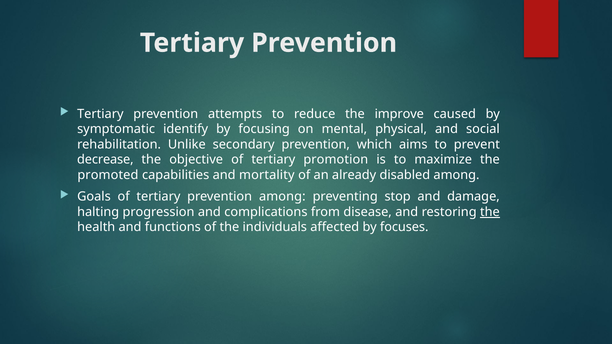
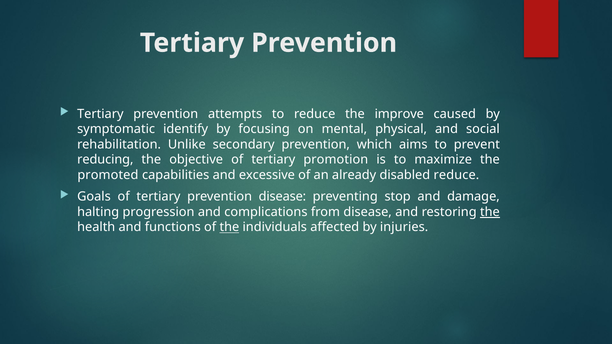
decrease: decrease -> reducing (105, 160)
mortality: mortality -> excessive (267, 175)
disabled among: among -> reduce (456, 175)
prevention among: among -> disease (282, 197)
the underline: none -> present (229, 227)
focuses: focuses -> injuries (404, 227)
